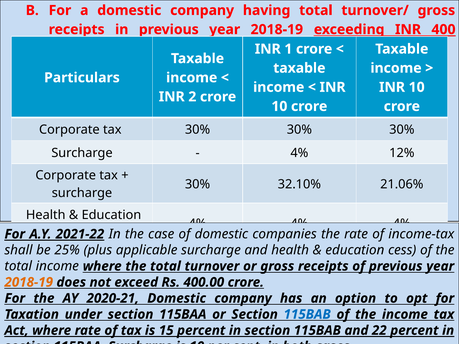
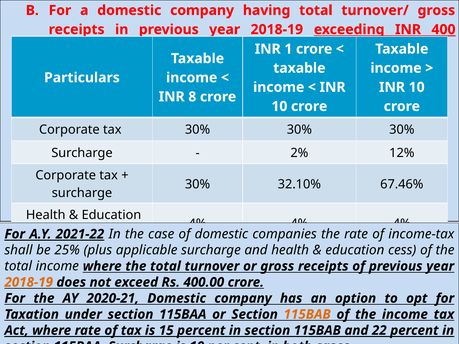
2: 2 -> 8 (192, 97)
4%: 4% -> 2% (299, 153)
21.06%: 21.06% -> 67.46% (402, 184)
115BAB colour: blue -> orange (307, 315)
